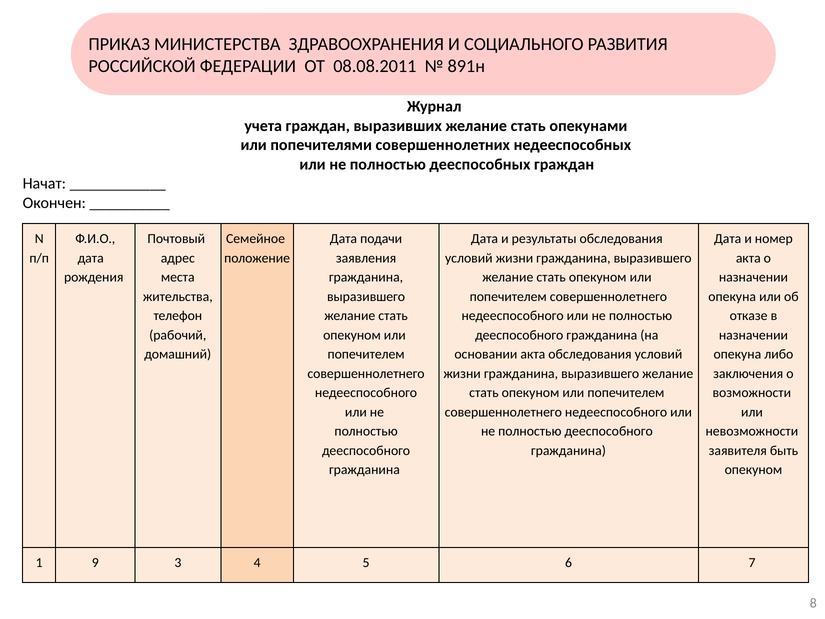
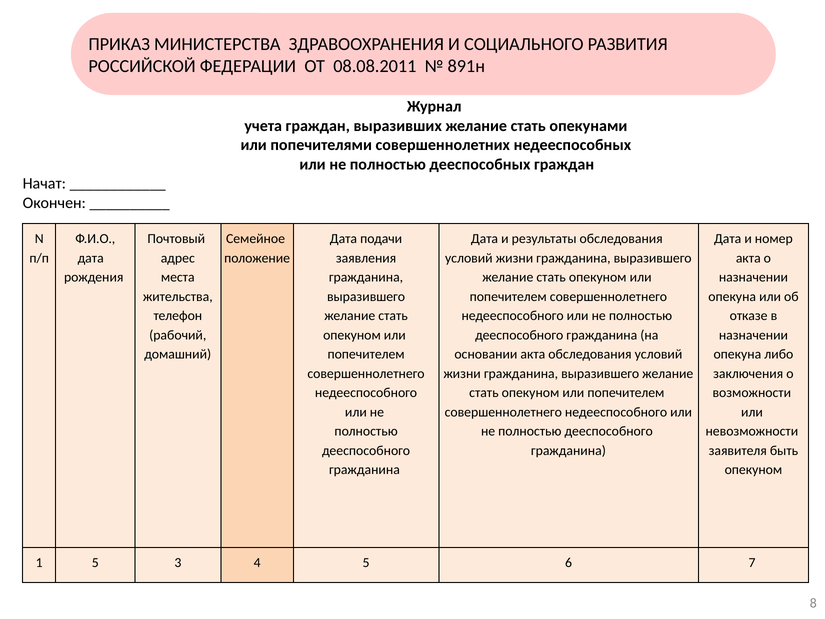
1 9: 9 -> 5 (95, 563)
